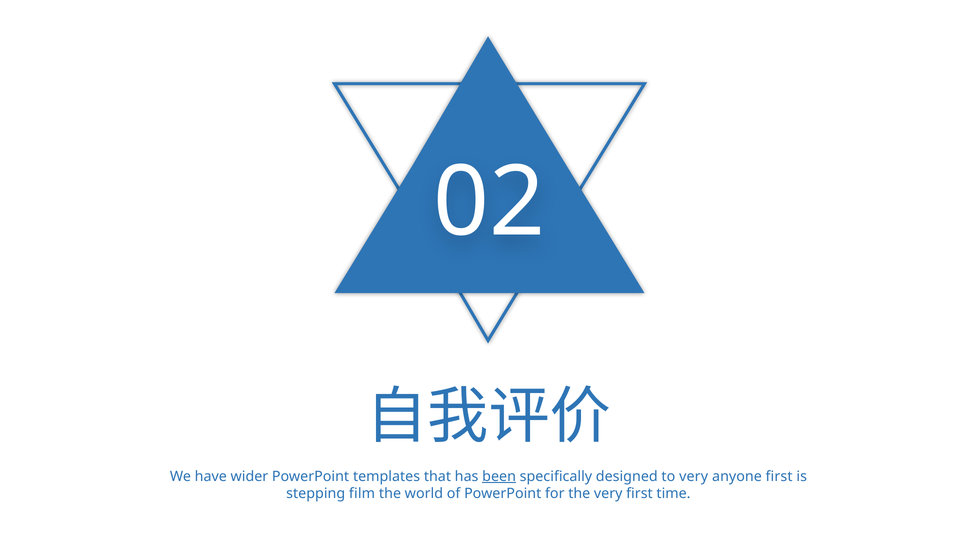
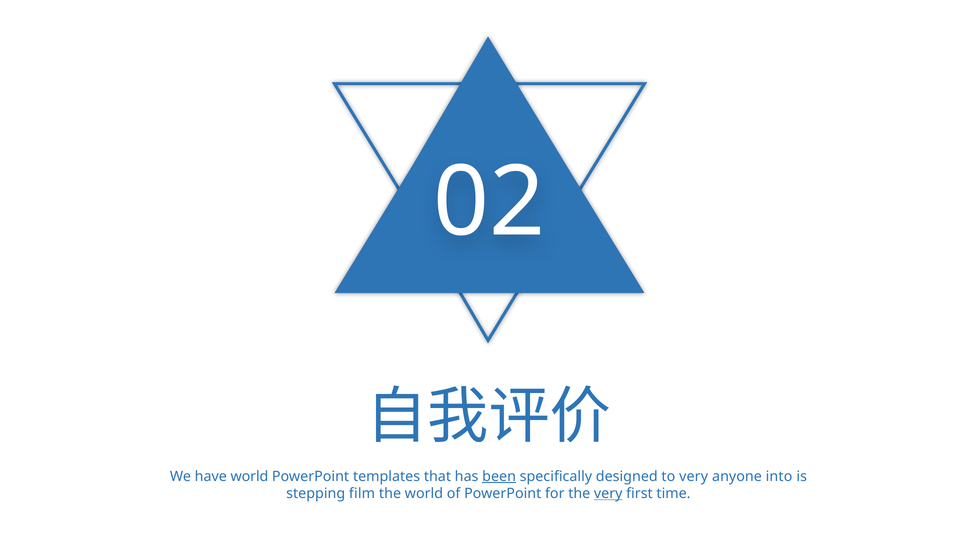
have wider: wider -> world (249, 476)
anyone first: first -> into (779, 476)
very underline: none -> present (608, 493)
